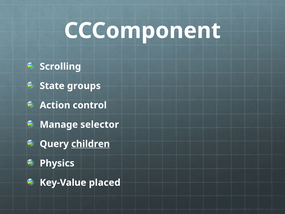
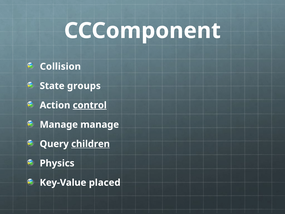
Scrolling: Scrolling -> Collision (60, 66)
control underline: none -> present (90, 105)
Manage selector: selector -> manage (100, 124)
